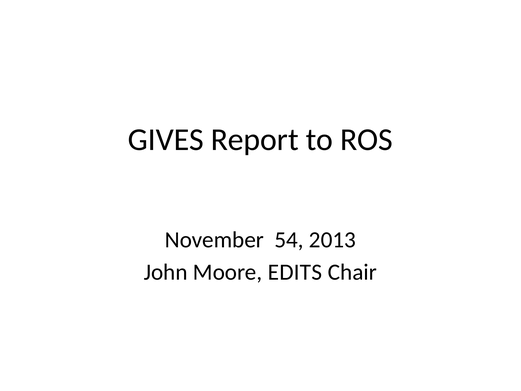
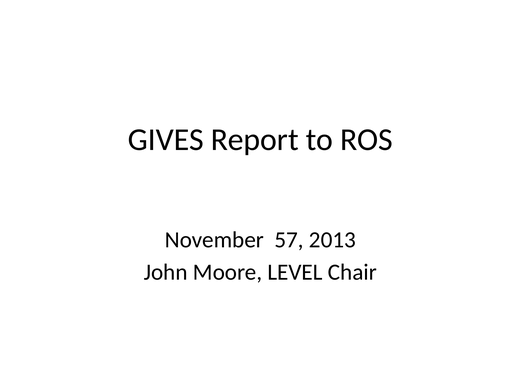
54: 54 -> 57 (289, 240)
EDITS: EDITS -> LEVEL (295, 272)
